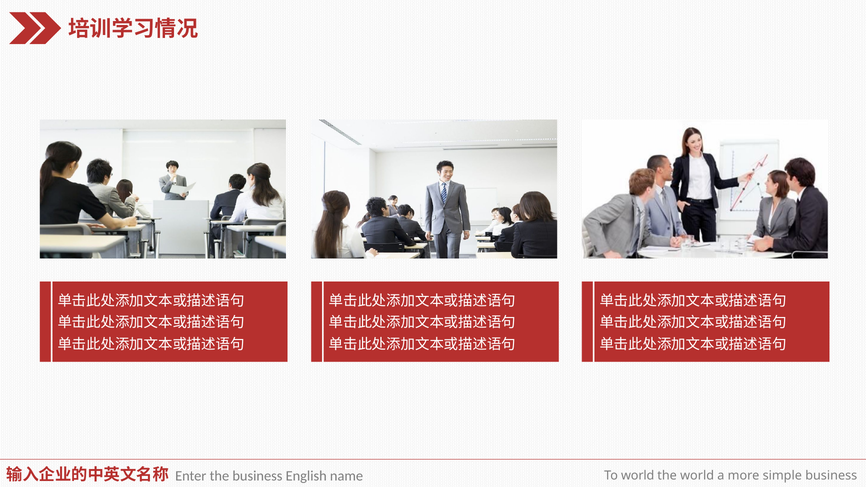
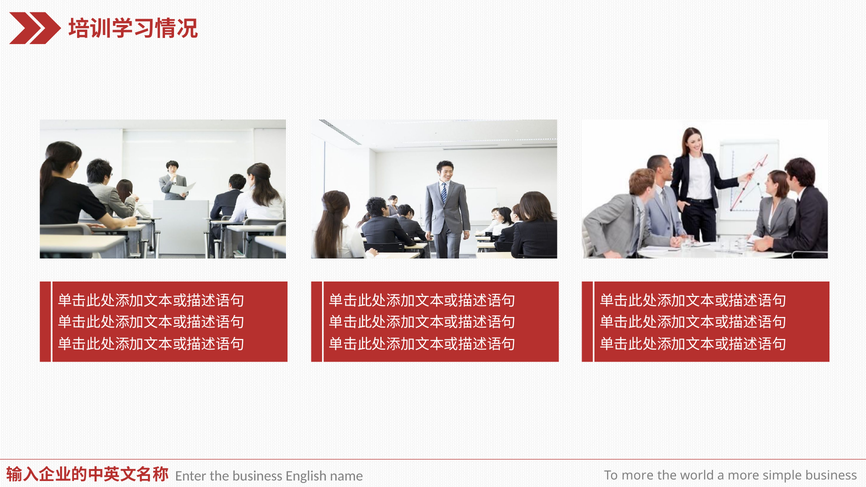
To world: world -> more (638, 476)
